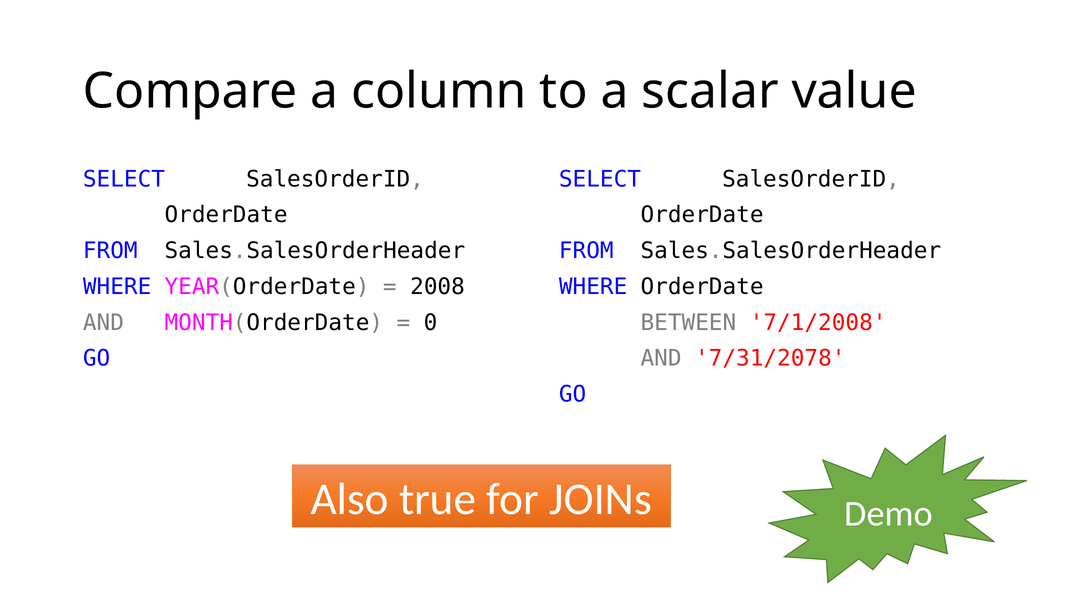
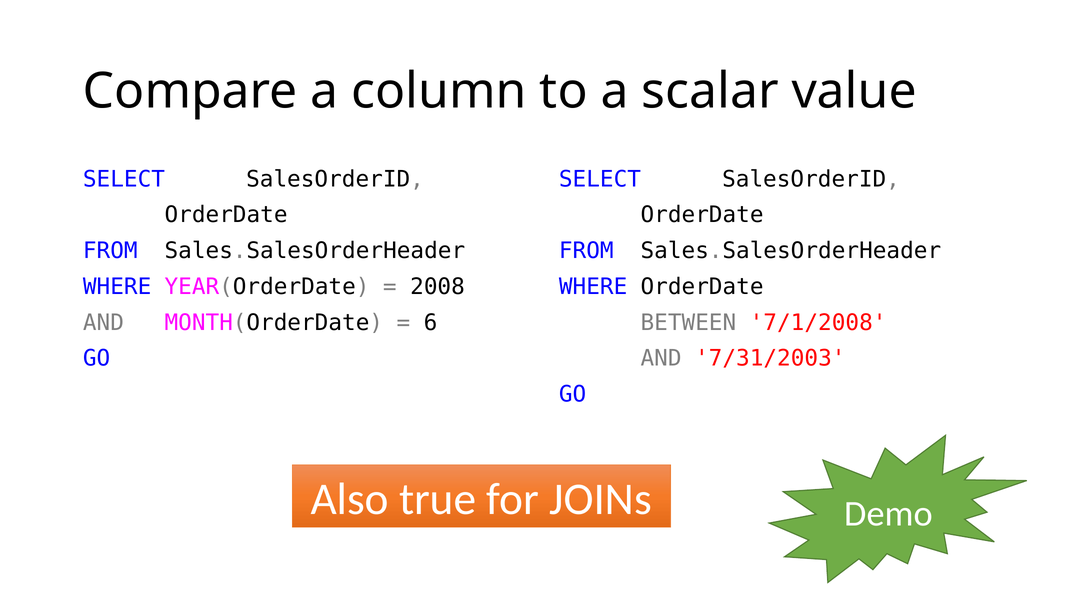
0: 0 -> 6 (431, 323)
7/31/2078: 7/31/2078 -> 7/31/2003 (770, 358)
